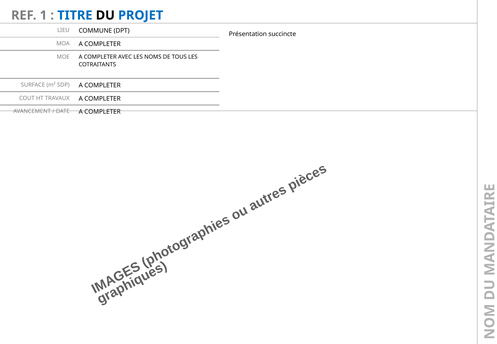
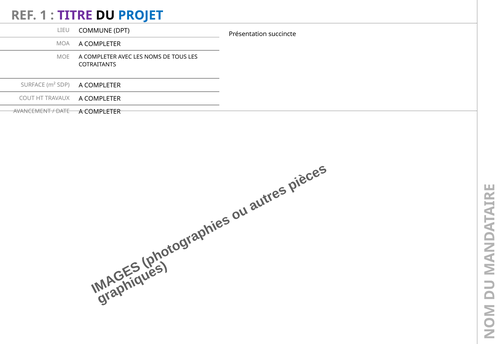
TITRE colour: blue -> purple (75, 15)
